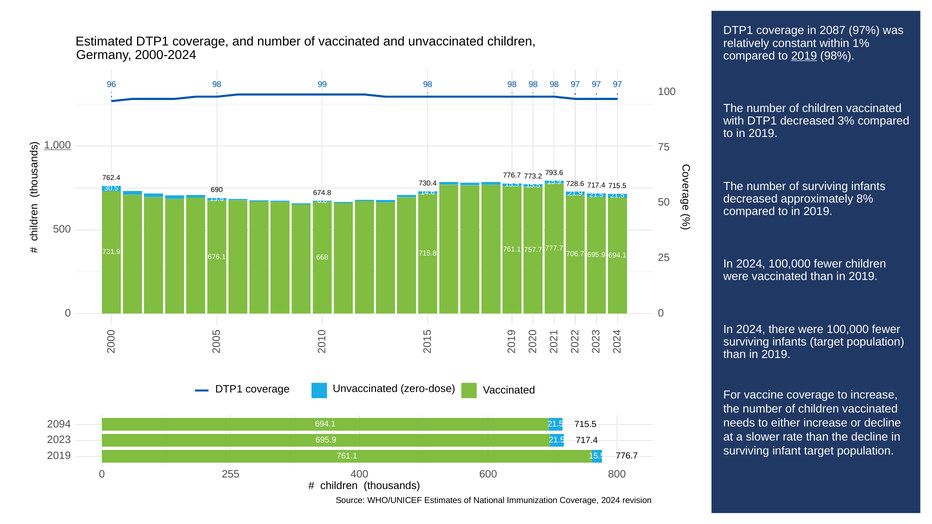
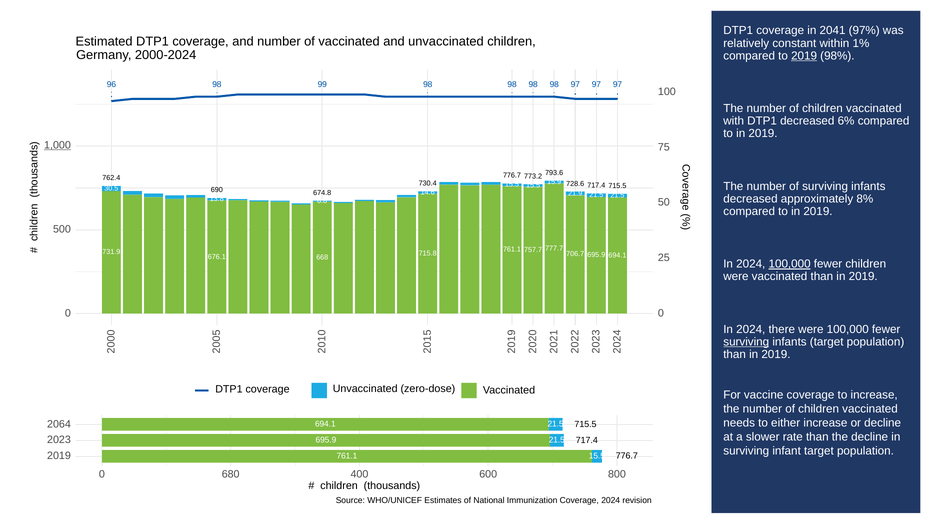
2087: 2087 -> 2041 (833, 31)
3%: 3% -> 6% (846, 121)
100,000 underline: none -> present (790, 264)
surviving underline: none -> present (746, 342)
2094: 2094 -> 2064 (59, 424)
255: 255 -> 680 (231, 474)
